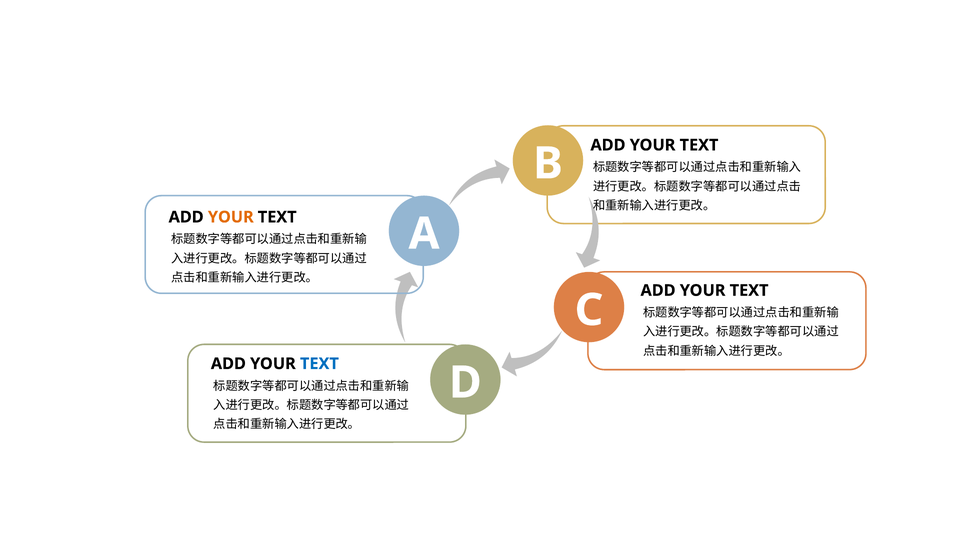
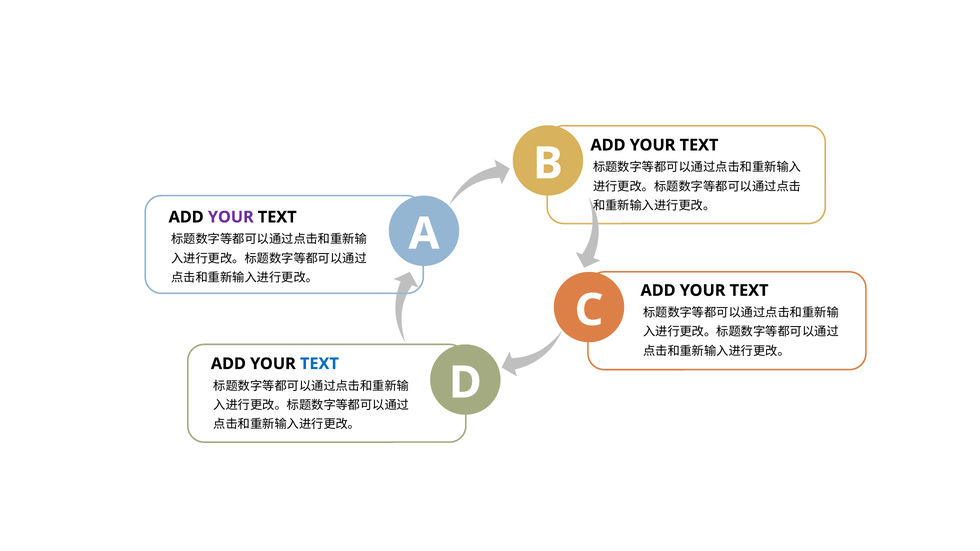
YOUR colour: orange -> purple (231, 217)
